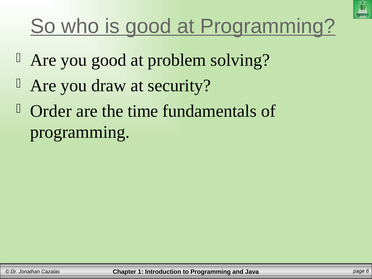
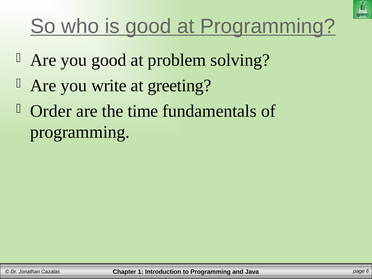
draw: draw -> write (109, 86)
security: security -> greeting (179, 86)
